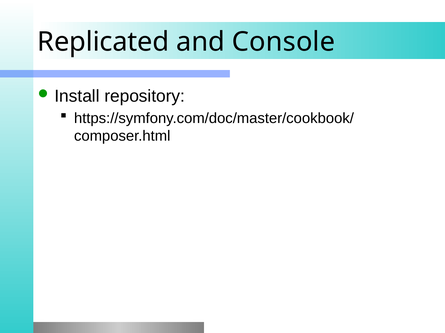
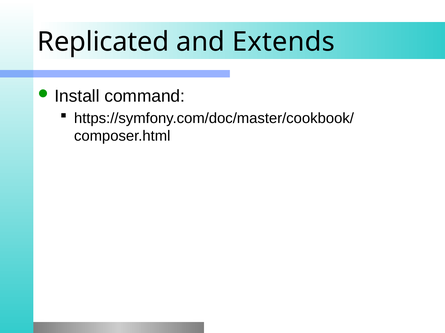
Console: Console -> Extends (284, 42)
repository: repository -> command (145, 96)
